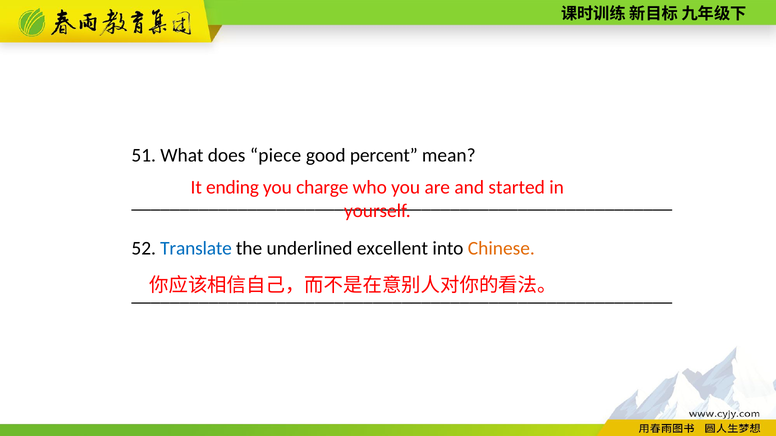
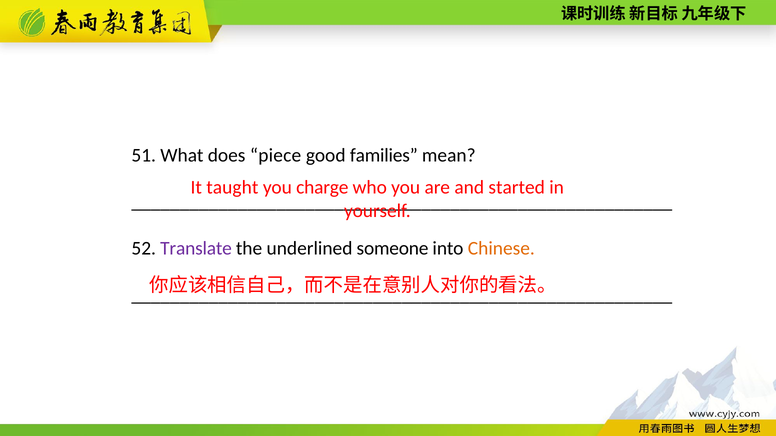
percent: percent -> families (384, 156)
ending: ending -> taught (232, 188)
Translate colour: blue -> purple (196, 249)
excellent: excellent -> someone (393, 249)
